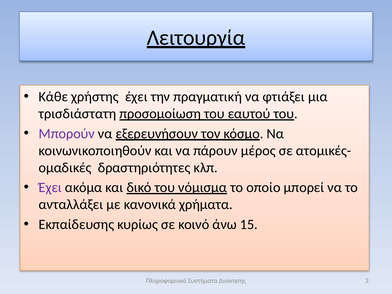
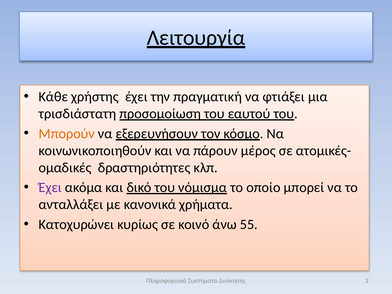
Μπορούν colour: purple -> orange (67, 134)
Εκπαίδευσης: Εκπαίδευσης -> Κατοχυρώνει (76, 224)
15: 15 -> 55 (249, 224)
